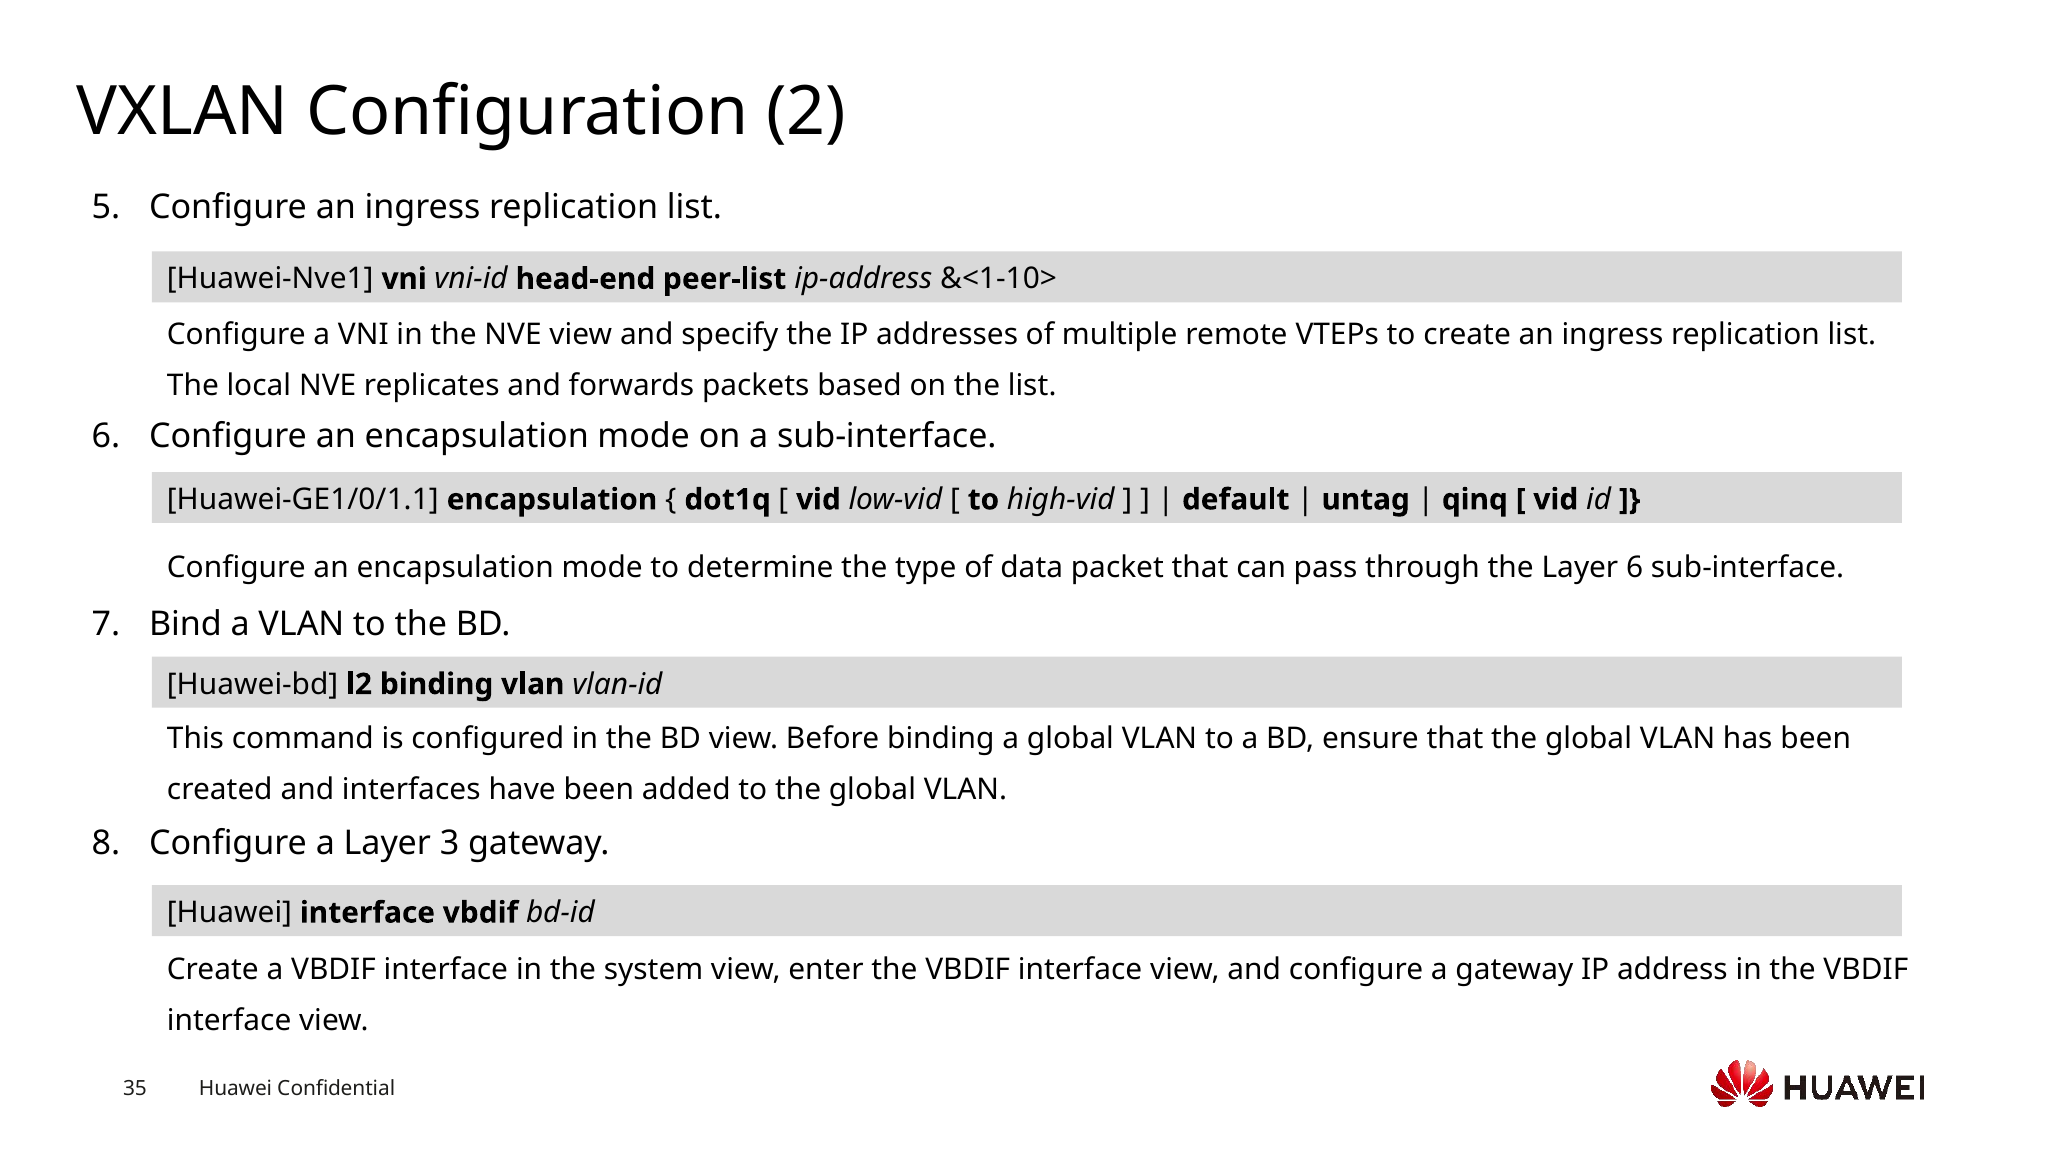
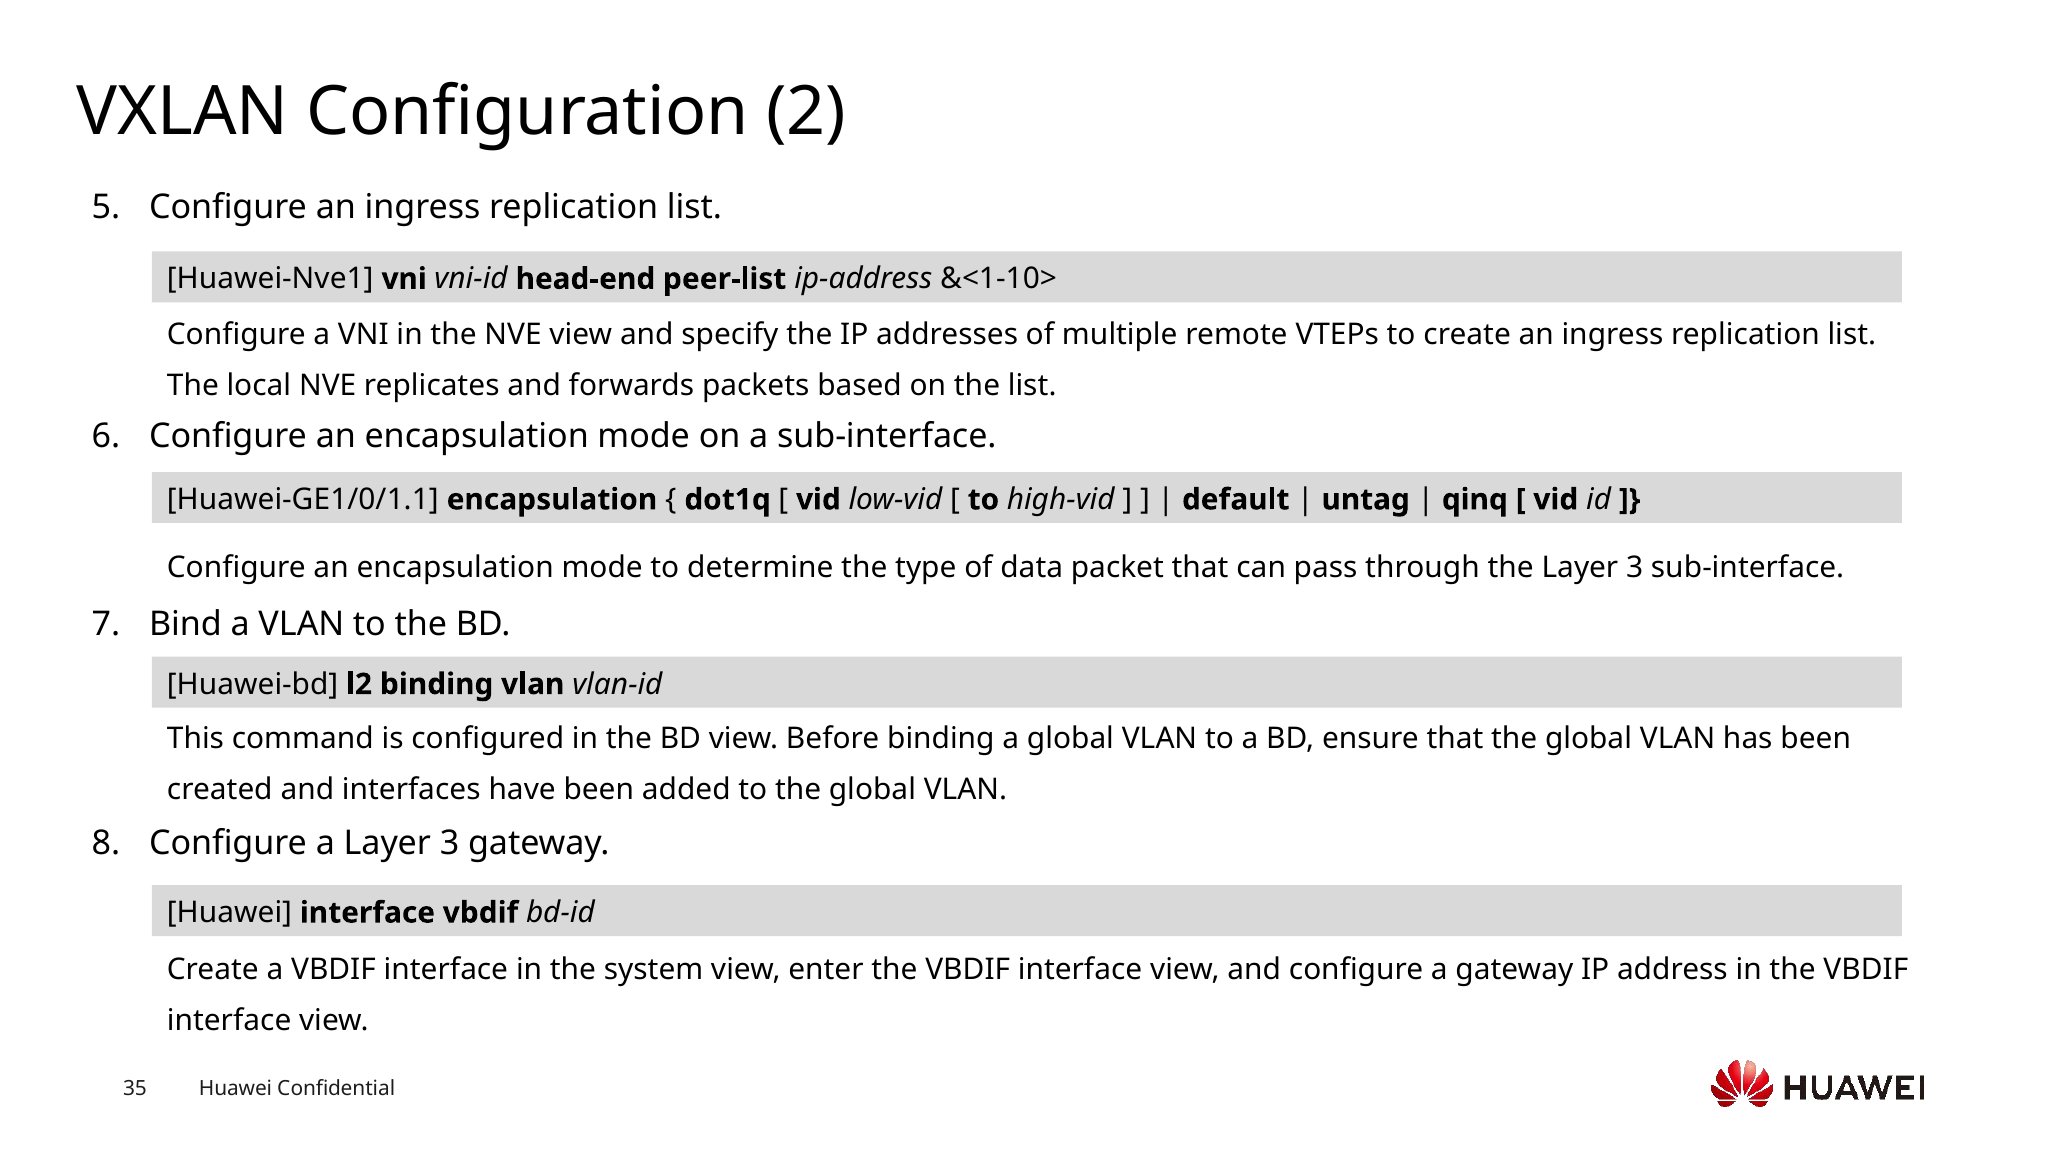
the Layer 6: 6 -> 3 (1635, 567)
